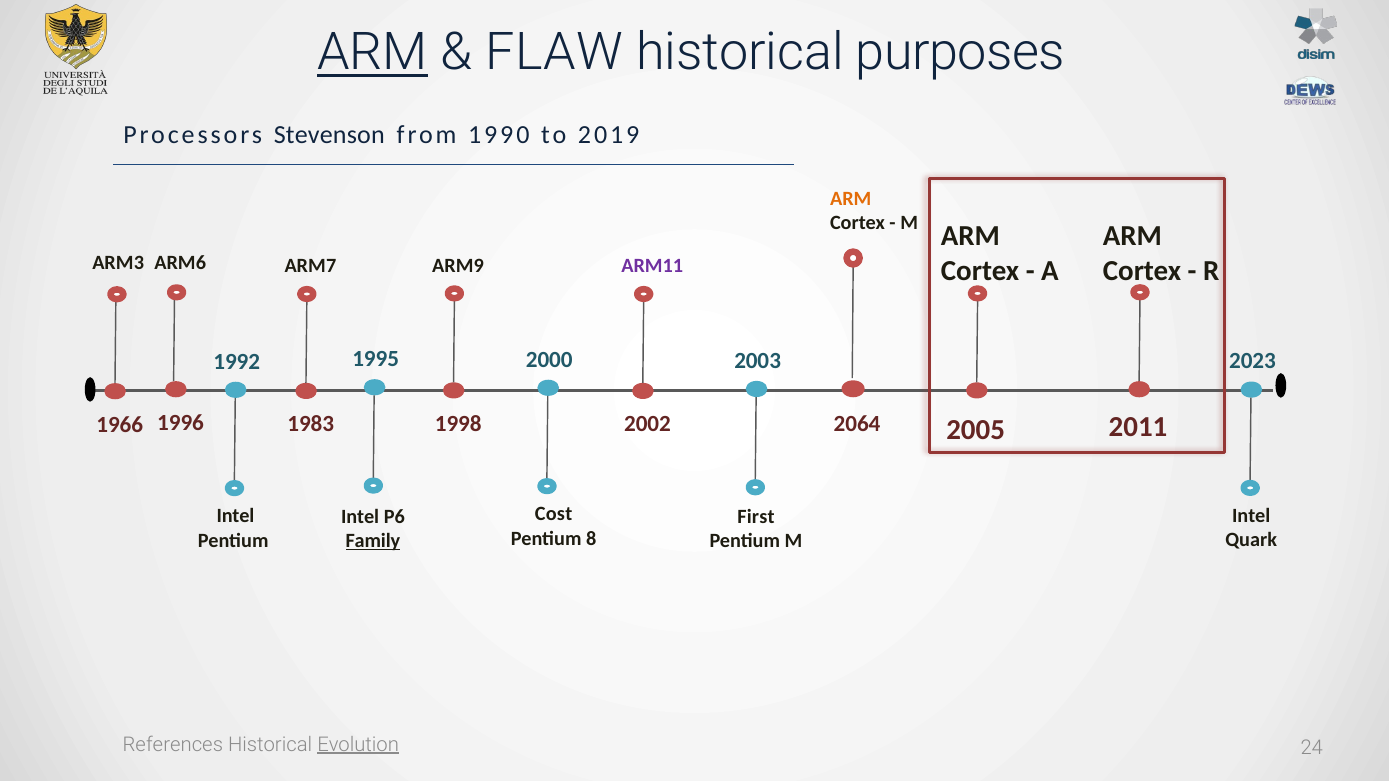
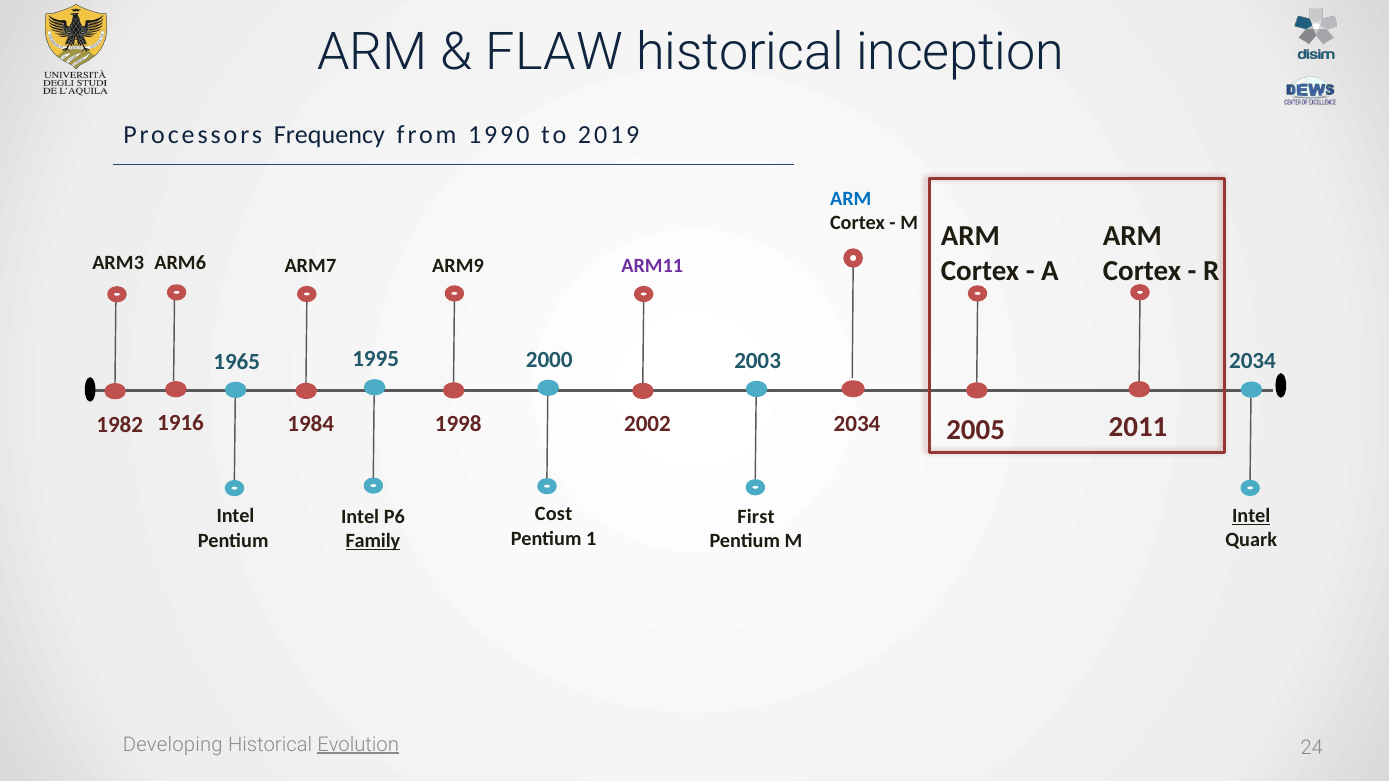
ARM underline: present -> none (373, 53)
purposes: purposes -> inception (960, 53)
Stevenson: Stevenson -> Frequency (329, 135)
ARM colour: orange -> blue (851, 199)
2023: 2023 -> 2034 (1252, 361)
1992: 1992 -> 1965 (237, 362)
1996: 1996 -> 1916 (181, 423)
2064: 2064 -> 2034 (857, 424)
1983: 1983 -> 1984 (311, 425)
1966: 1966 -> 1982 (120, 425)
Intel underline: none -> present (1251, 516)
8: 8 -> 1 (591, 539)
References: References -> Developing (173, 745)
